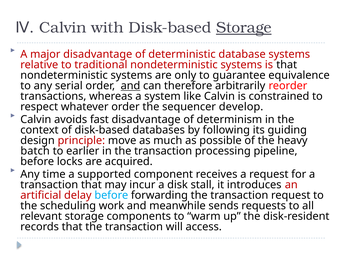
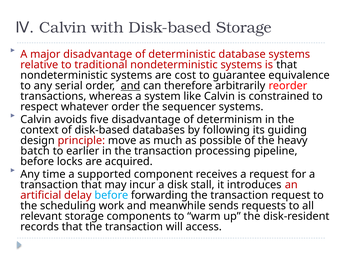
Storage underline: present -> none (244, 28)
only: only -> cost (185, 75)
sequencer develop: develop -> systems (241, 107)
fast: fast -> five (99, 119)
